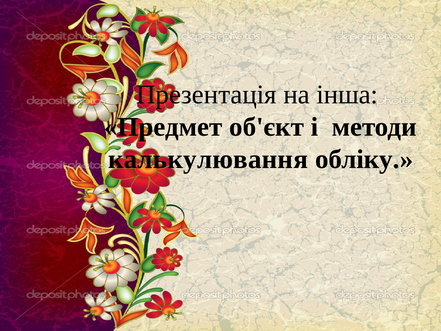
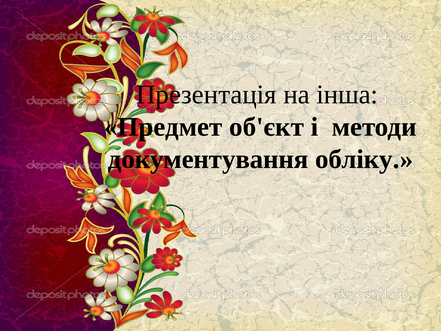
калькулювання: калькулювання -> документування (208, 159)
